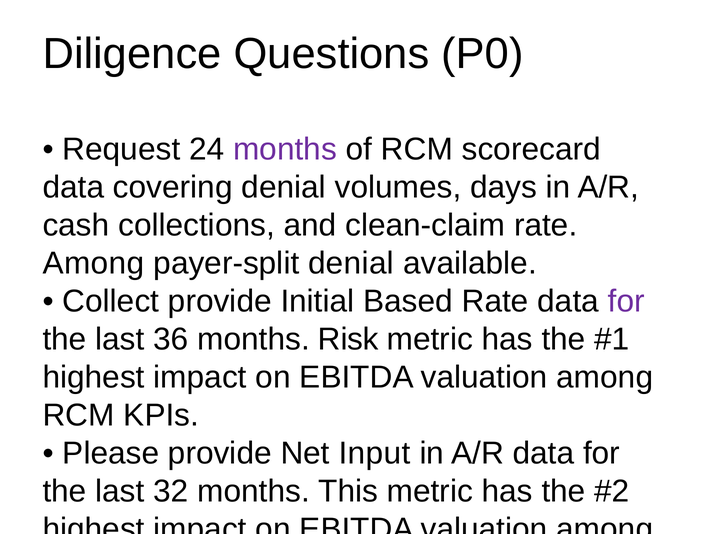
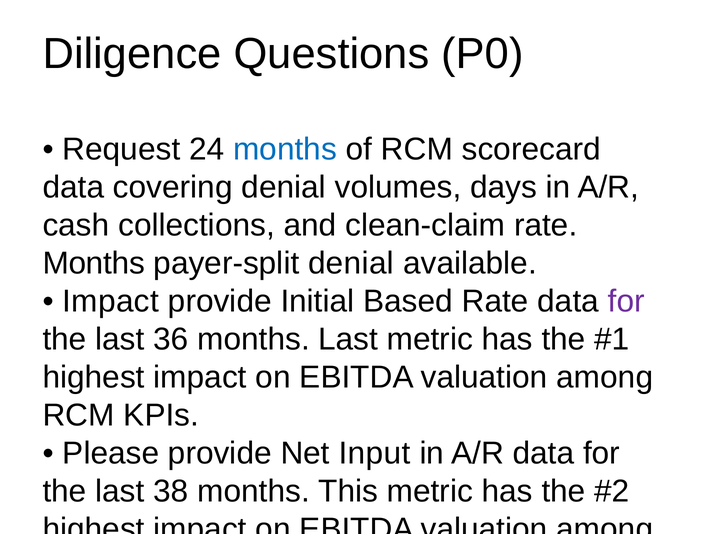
months colour: purple -> blue (285, 149)
Among: Among -> Months (94, 263)
Collect: Collect -> Impact (111, 301)
months Risk: Risk -> Last (348, 339)
32: 32 -> 38 (171, 491)
